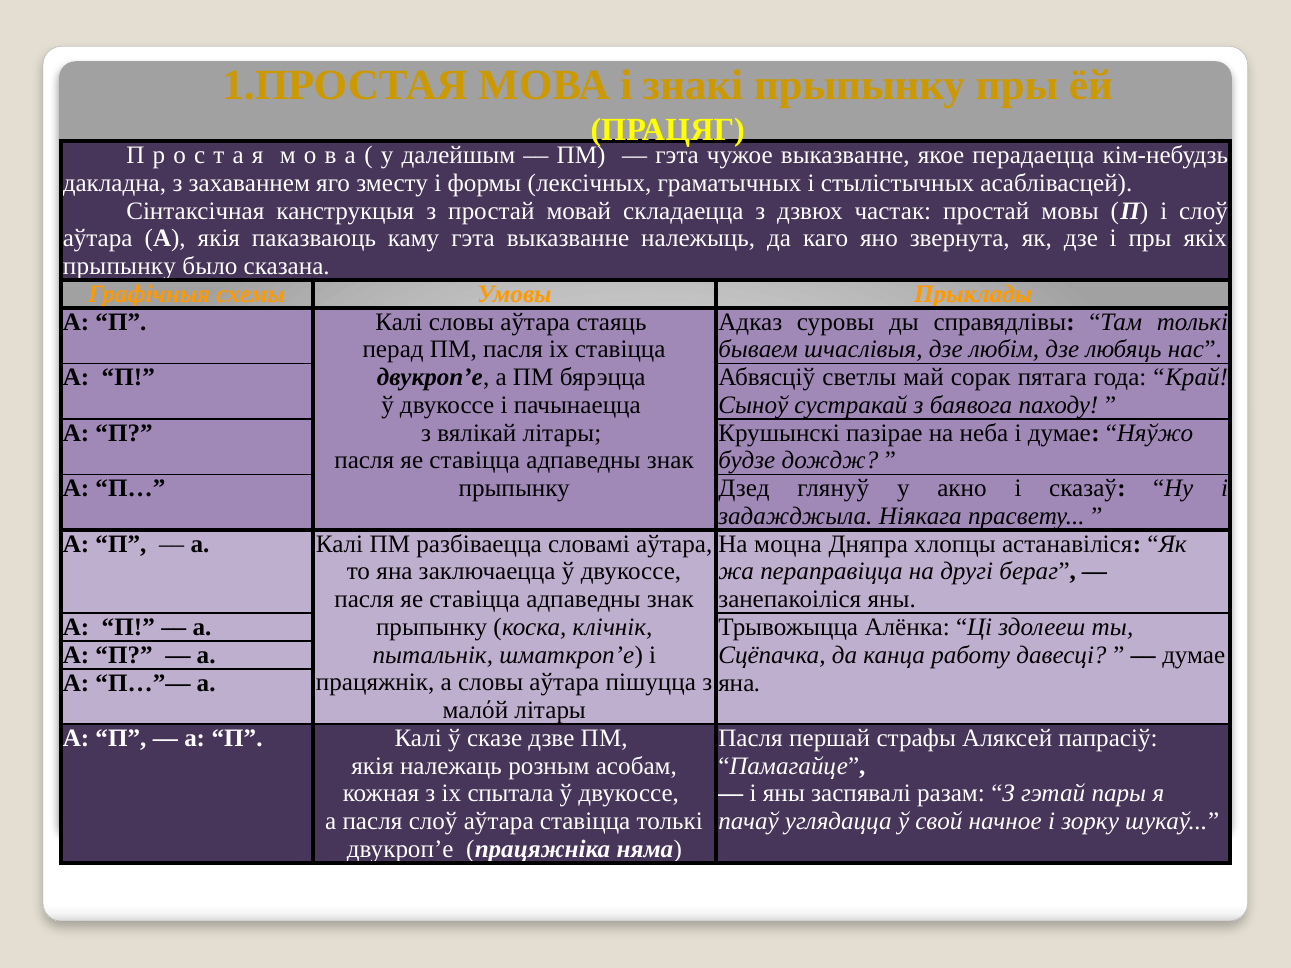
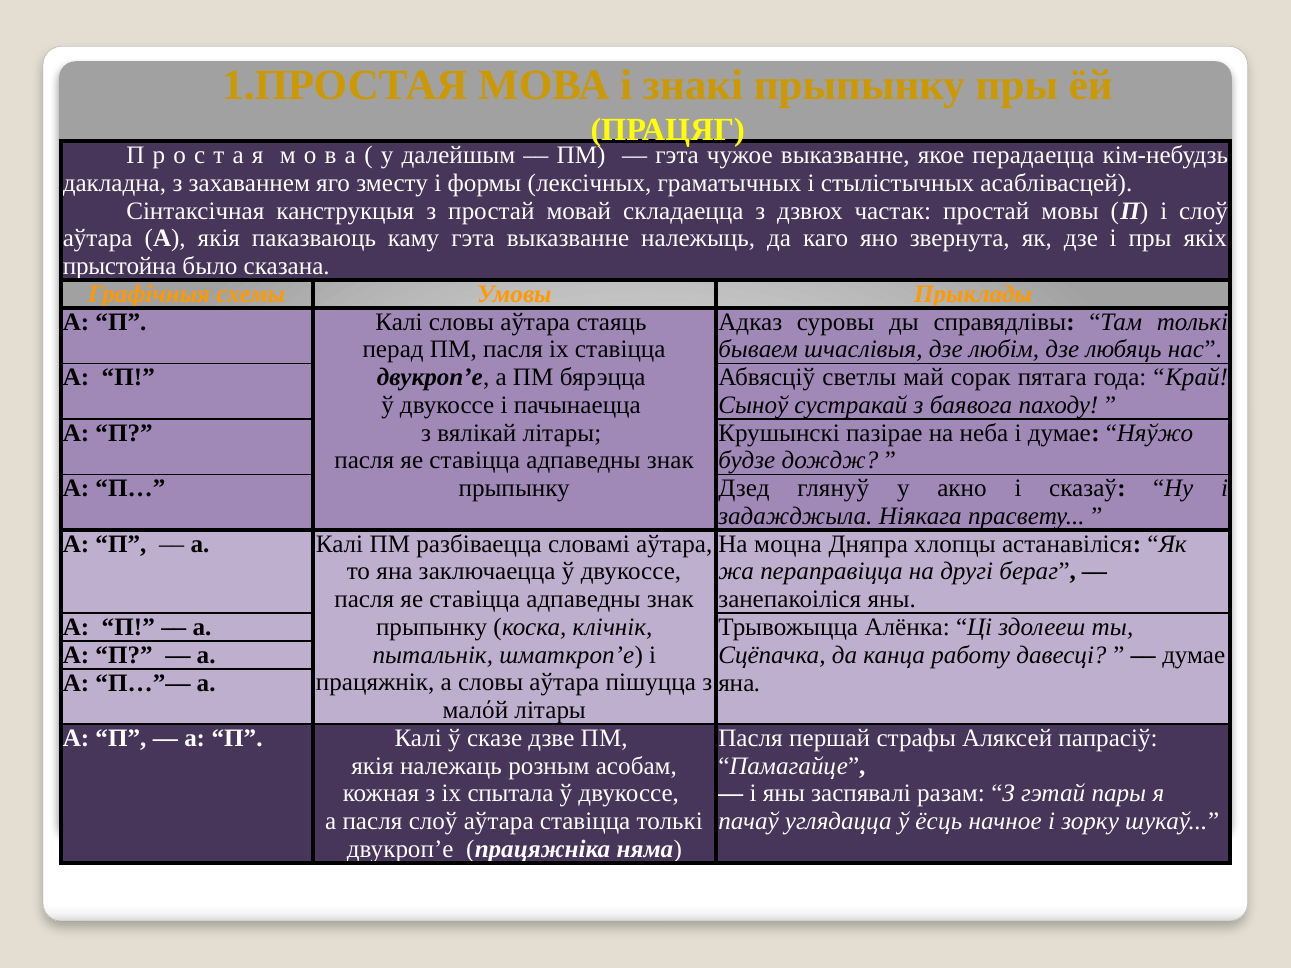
прыпынку: прыпынку -> прыстойна (120, 266)
свой: свой -> ёсць (939, 822)
